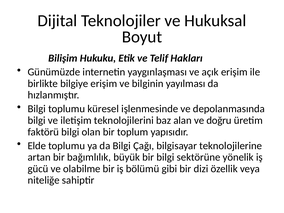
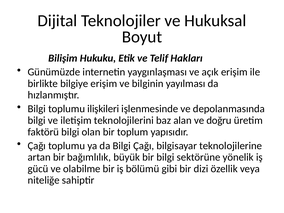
küresel: küresel -> ilişkileri (103, 109)
Elde: Elde -> Çağı (37, 146)
